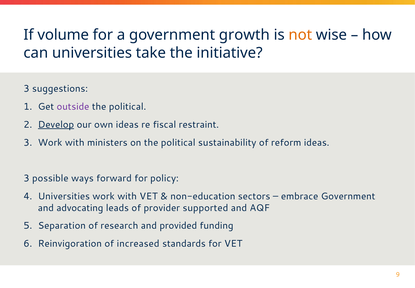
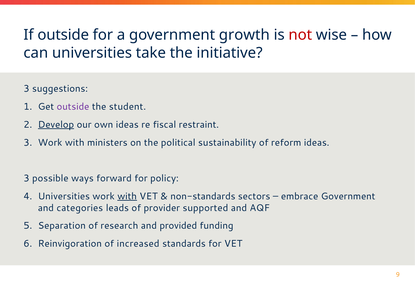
If volume: volume -> outside (63, 35)
not colour: orange -> red (300, 35)
political: political -> student (127, 106)
with underline: none -> present (127, 196)
non-education: non-education -> non-standards (203, 196)
advocating: advocating -> categories (80, 207)
